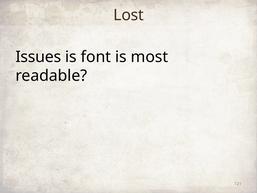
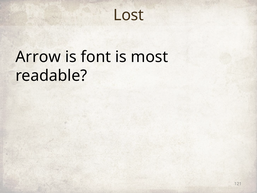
Issues: Issues -> Arrow (38, 57)
